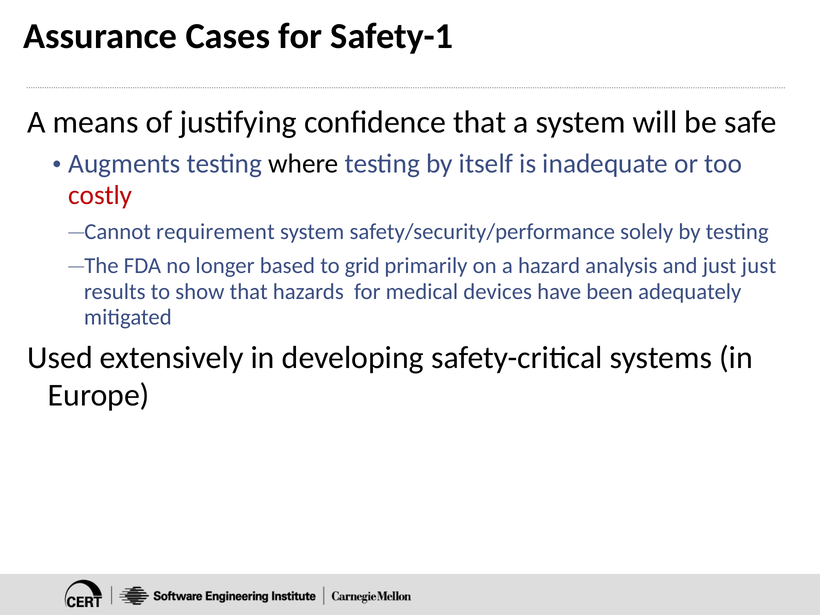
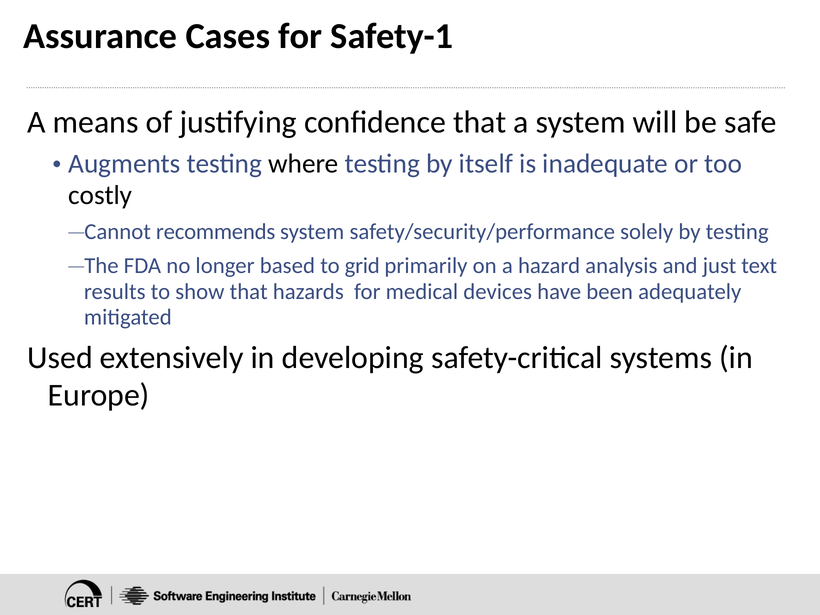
costly colour: red -> black (100, 195)
requirement: requirement -> recommends (216, 232)
just just: just -> text (759, 265)
